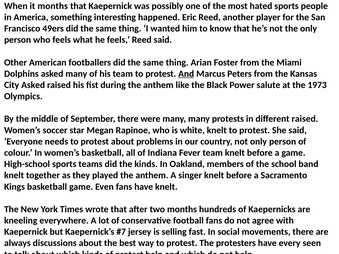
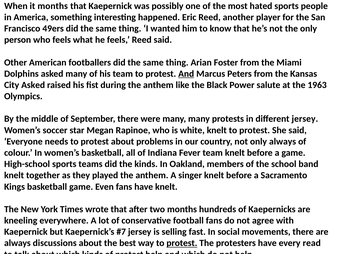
1973: 1973 -> 1963 (317, 85)
different raised: raised -> jersey (305, 119)
not only person: person -> always (283, 142)
protest underline: none -> present (182, 243)
seen: seen -> read (312, 243)
